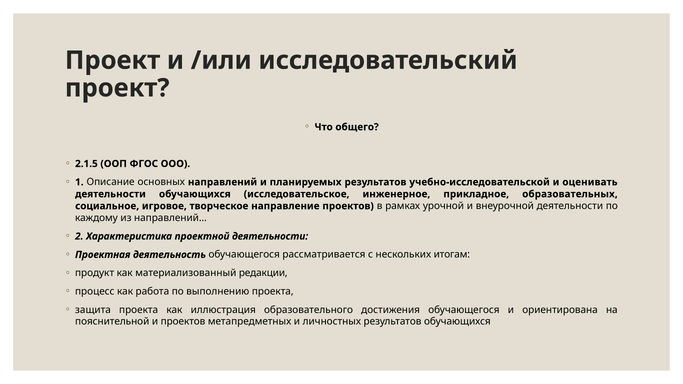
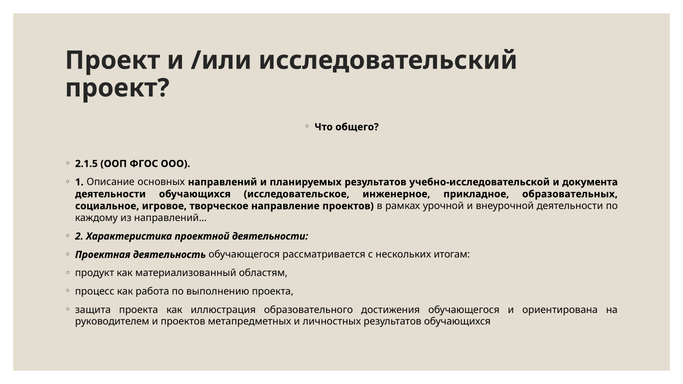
оценивать: оценивать -> документа (590, 182)
редакции: редакции -> областям (263, 273)
пояснительной: пояснительной -> руководителем (112, 322)
